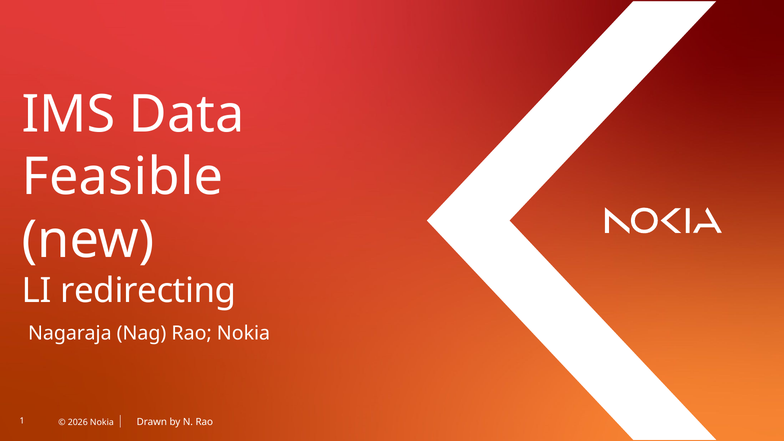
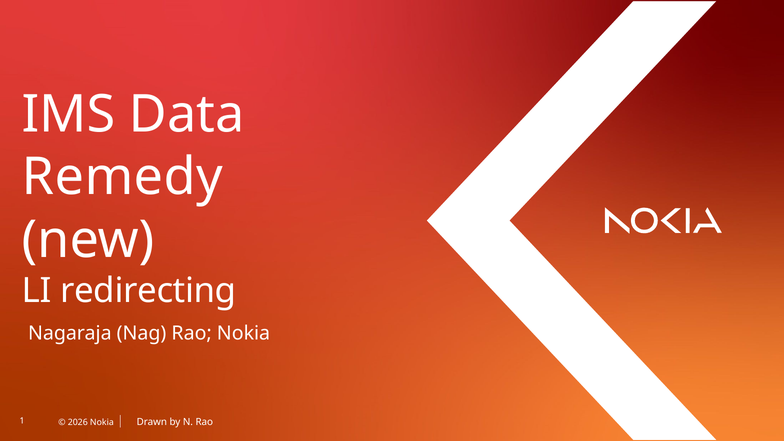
Feasible: Feasible -> Remedy (122, 177)
